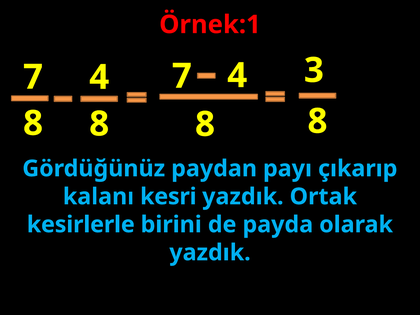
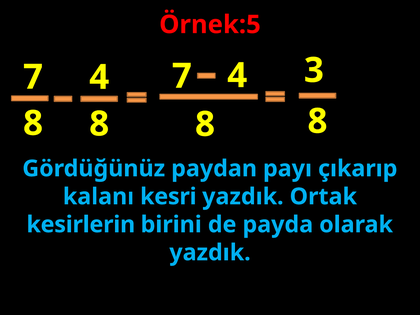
Örnek:1: Örnek:1 -> Örnek:5 (210, 25)
kesirlerle: kesirlerle -> kesirlerin (81, 225)
